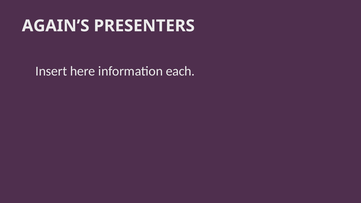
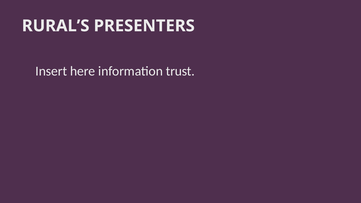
AGAIN’S: AGAIN’S -> RURAL’S (56, 26)
each: each -> trust (180, 71)
